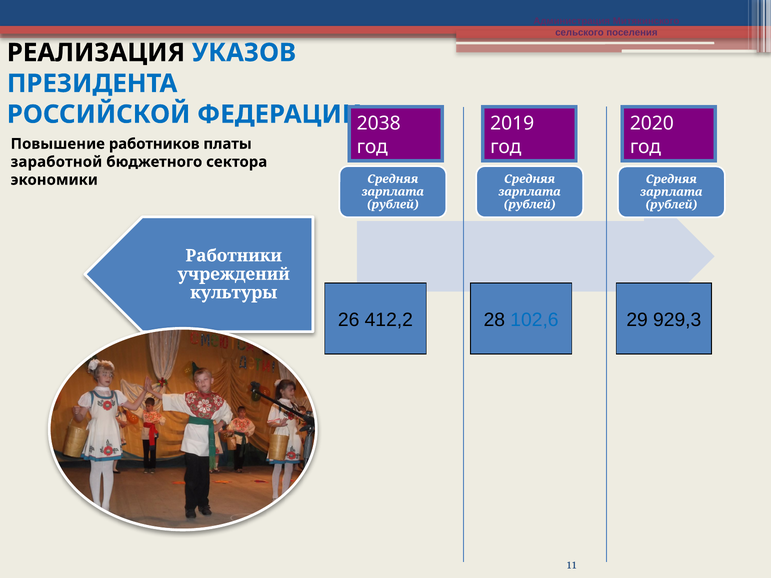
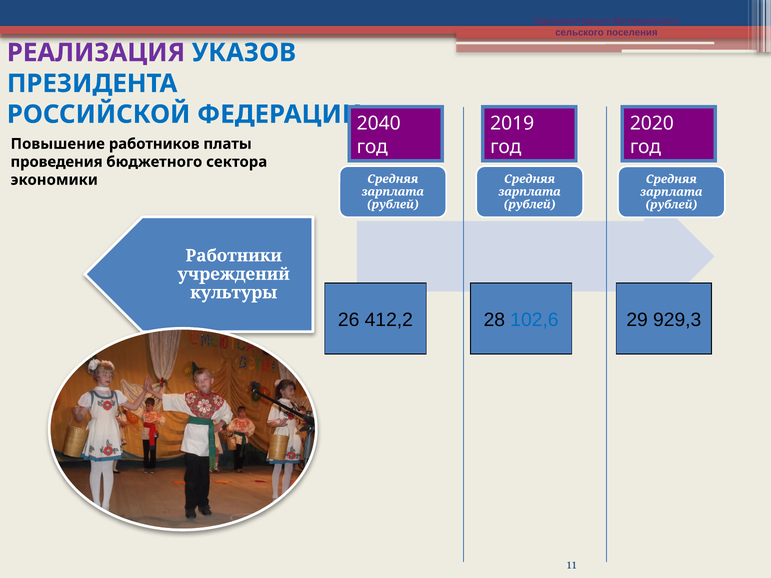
РЕАЛИЗАЦИЯ colour: black -> purple (96, 53)
2038: 2038 -> 2040 (379, 124)
заработной: заработной -> проведения (57, 162)
